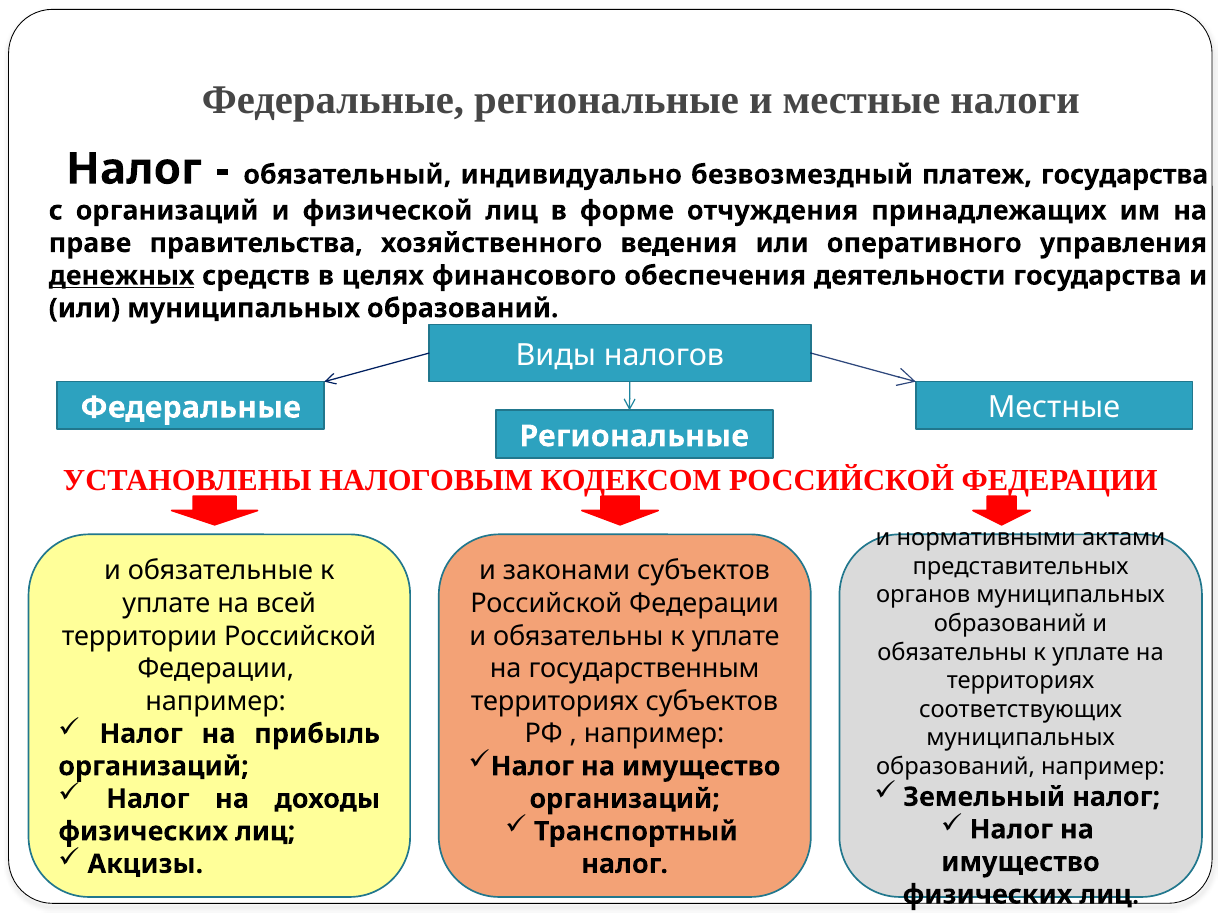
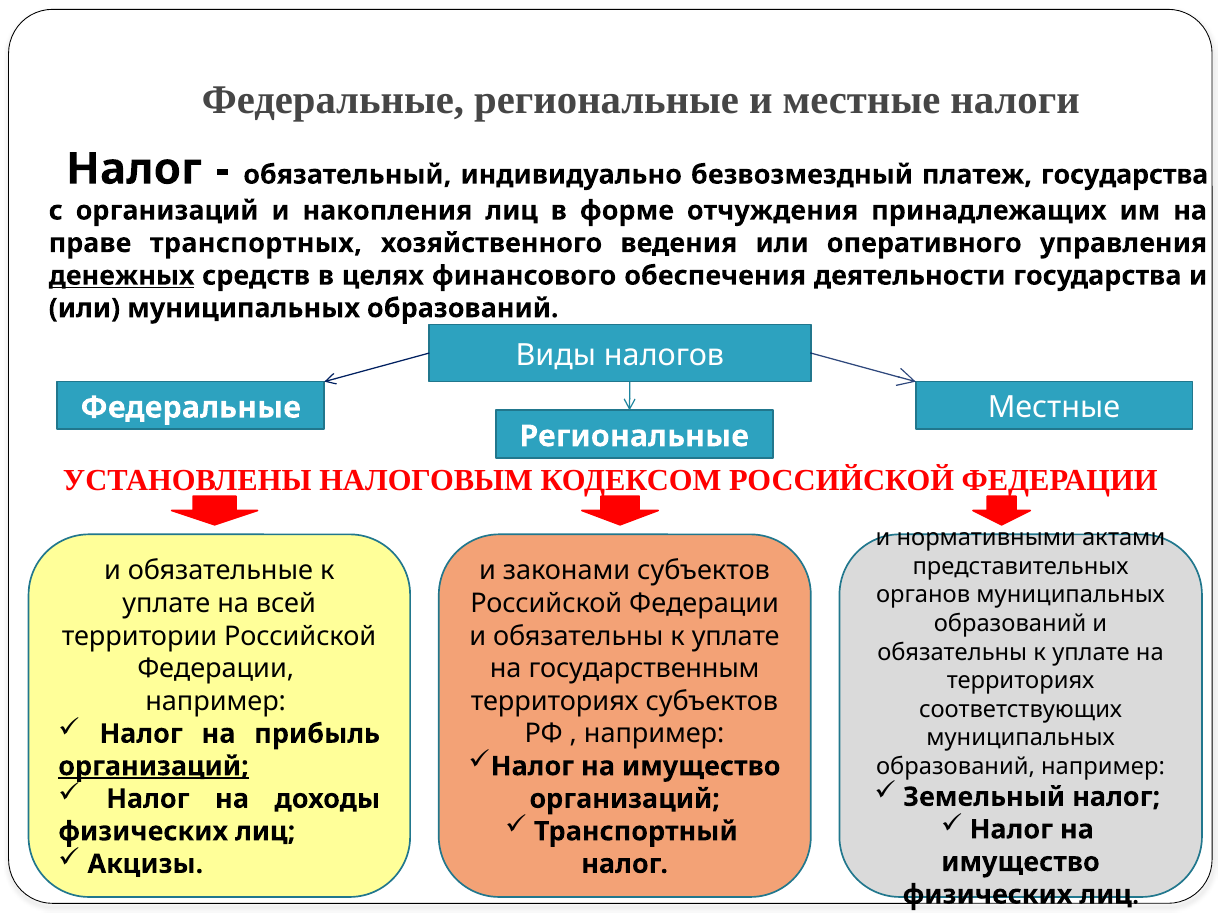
физической: физической -> накопления (387, 211)
правительства: правительства -> транспортных (256, 243)
организаций underline: none -> present (153, 766)
